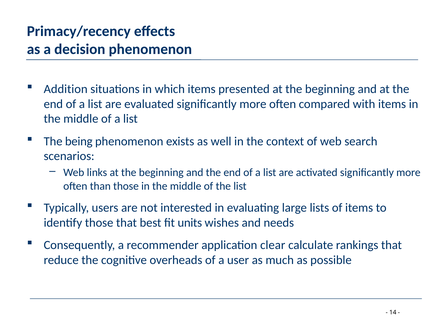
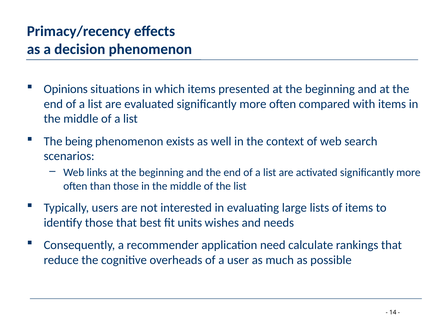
Addition: Addition -> Opinions (66, 89)
clear: clear -> need (273, 245)
